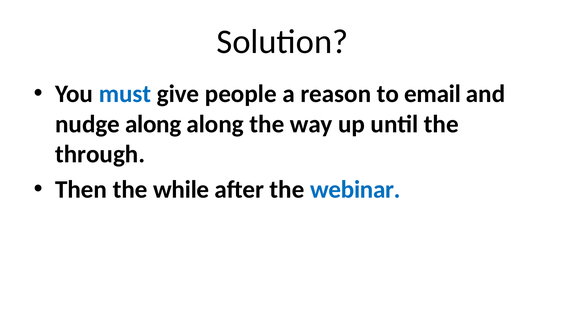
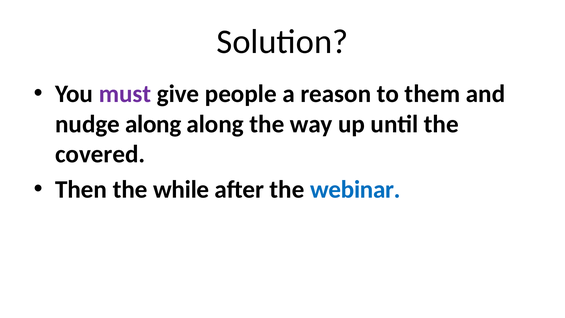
must colour: blue -> purple (125, 94)
email: email -> them (432, 94)
through: through -> covered (100, 154)
